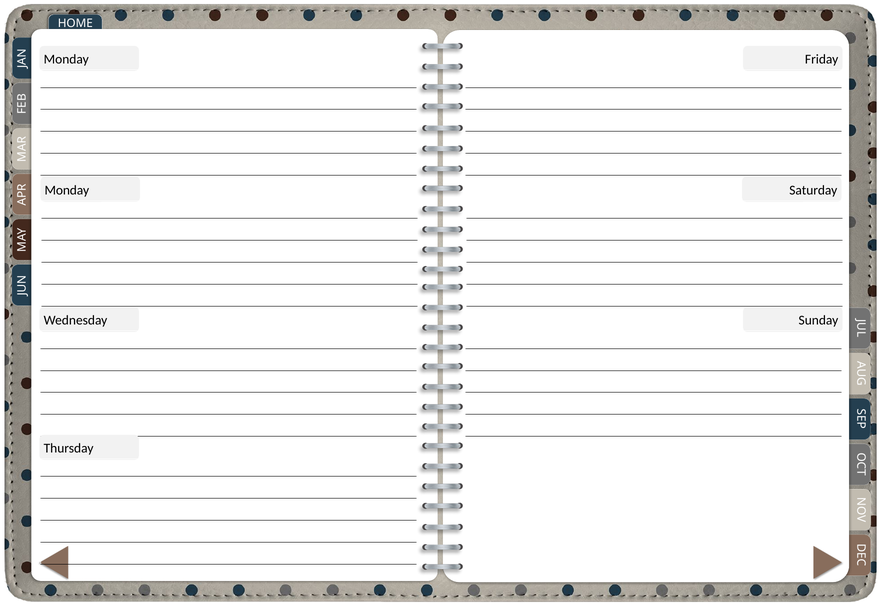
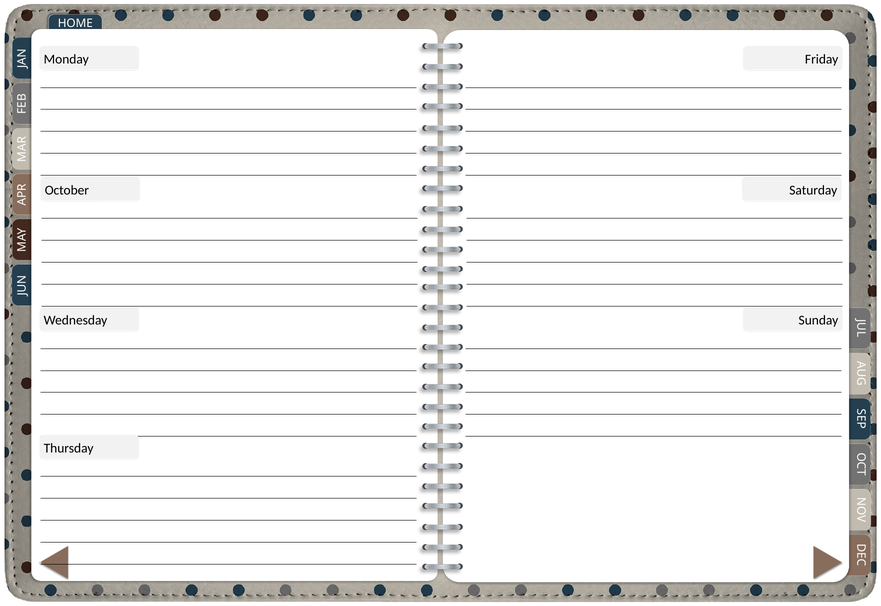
Monday: Monday -> October (67, 190)
